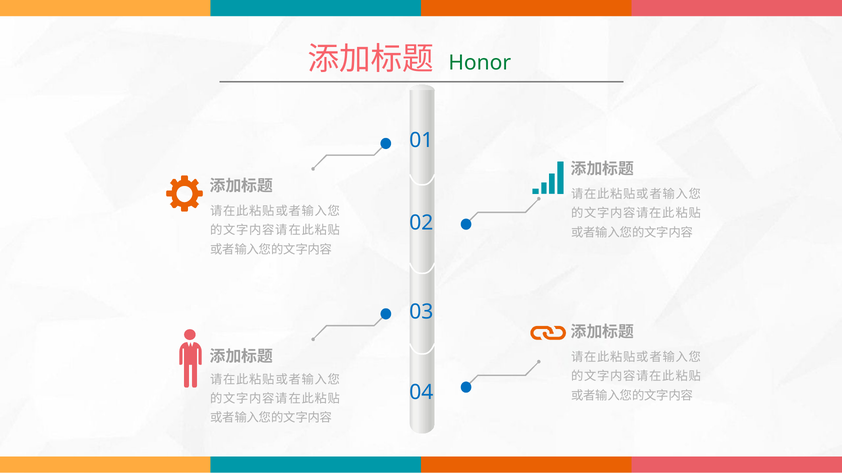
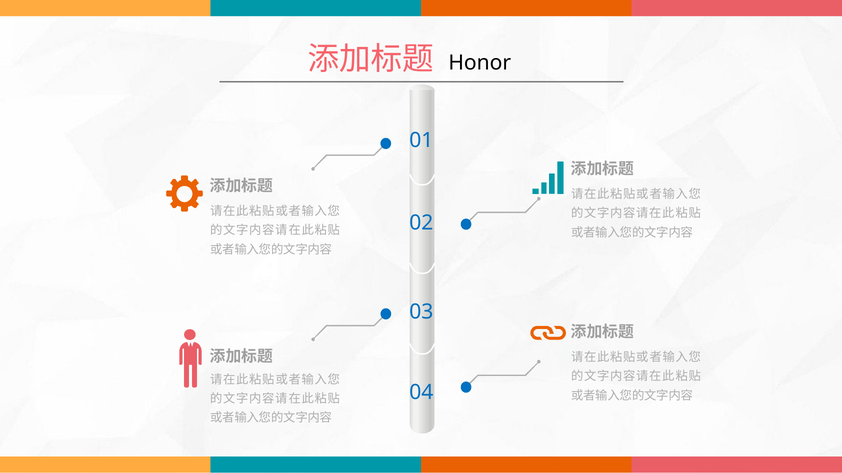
Honor colour: green -> black (480, 63)
